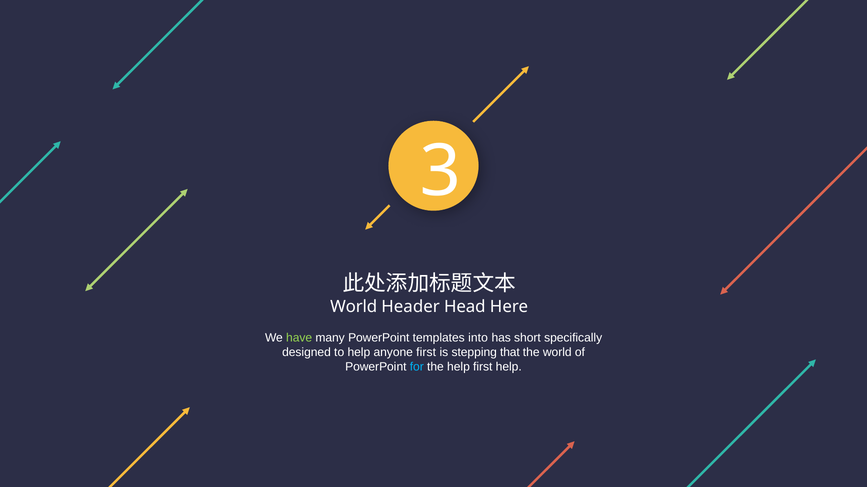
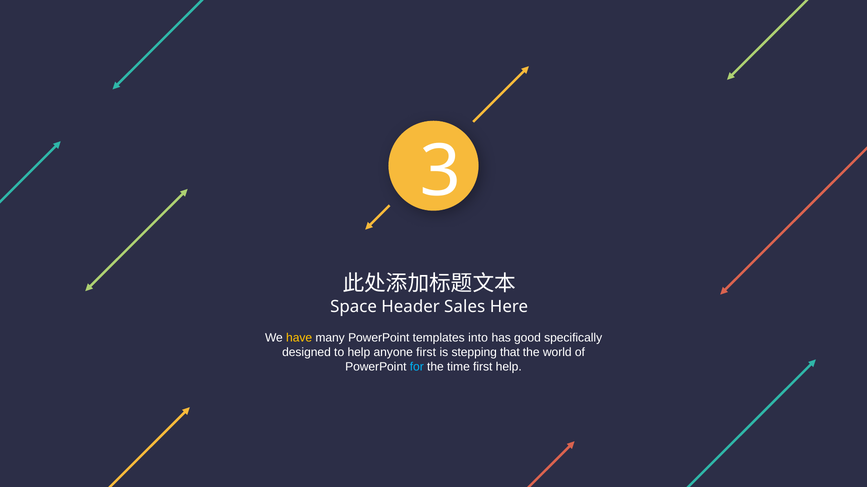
World: World -> Space (354, 307)
Head: Head -> Sales (465, 307)
have colour: light green -> yellow (299, 338)
short: short -> good (527, 338)
the help: help -> time (458, 367)
